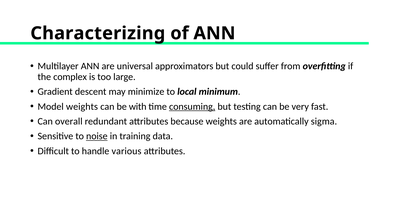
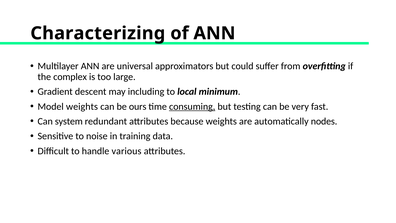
minimize: minimize -> including (146, 92)
with: with -> ours (138, 106)
overall: overall -> system (69, 121)
sigma: sigma -> nodes (324, 121)
noise underline: present -> none (97, 136)
